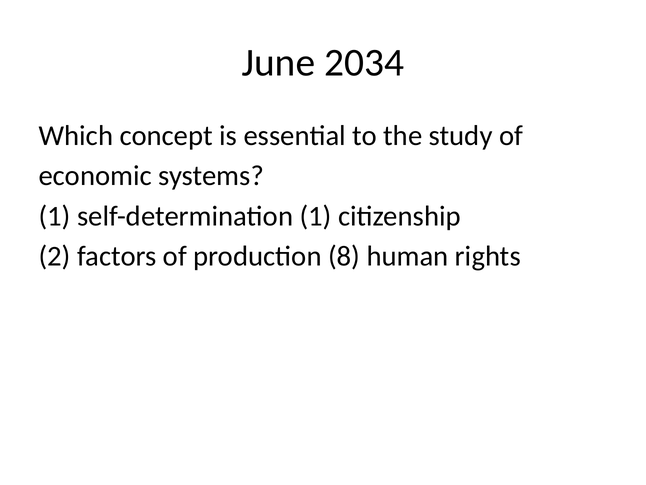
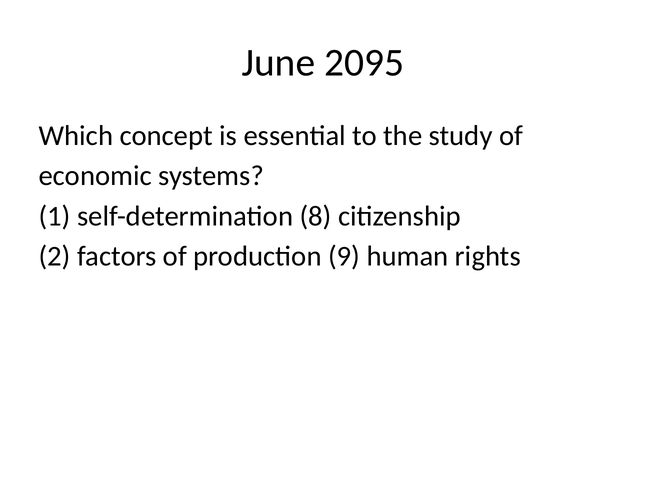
2034: 2034 -> 2095 (364, 63)
self-determination 1: 1 -> 8 (316, 216)
8: 8 -> 9 (344, 256)
